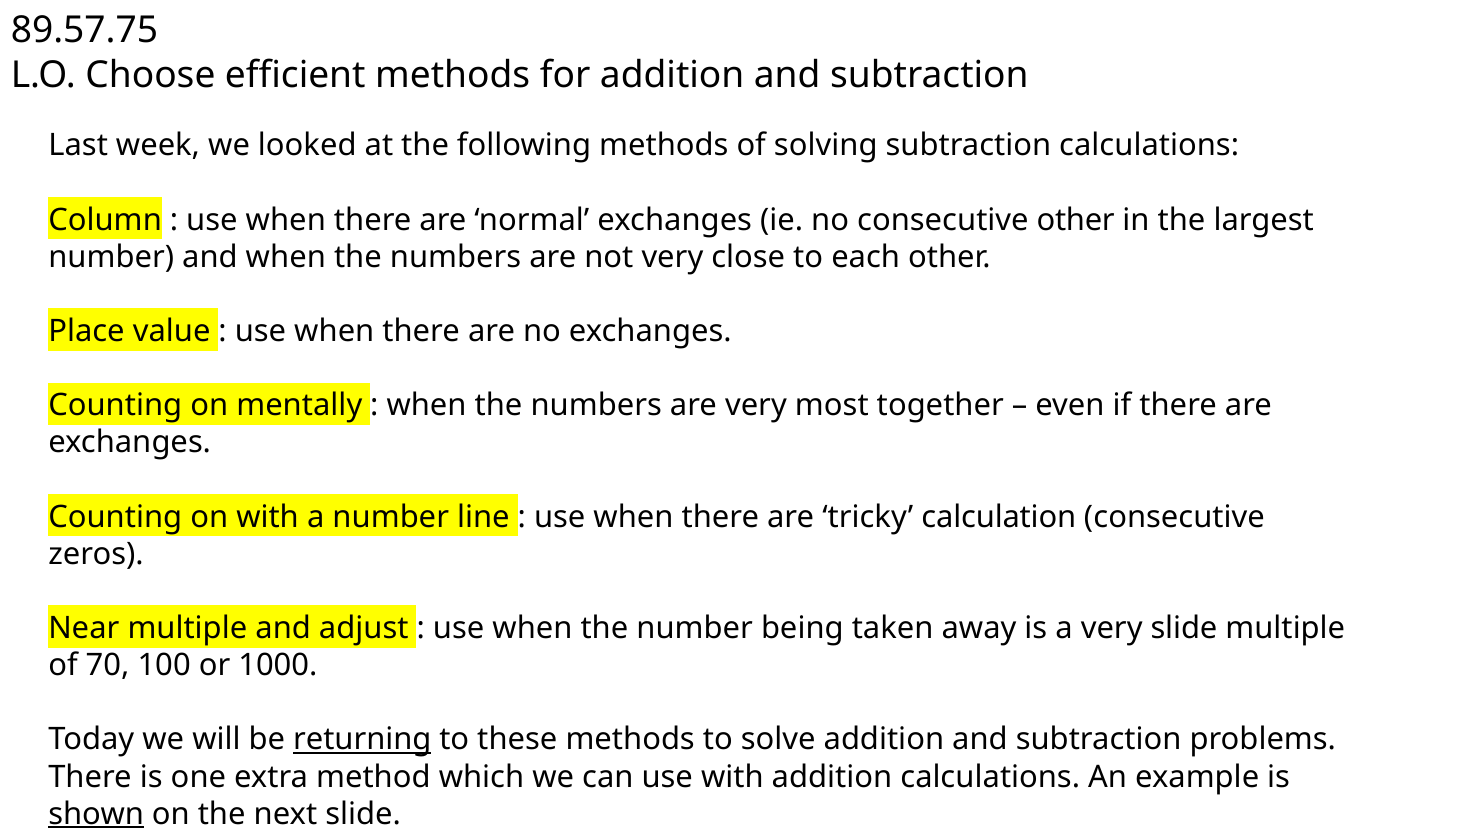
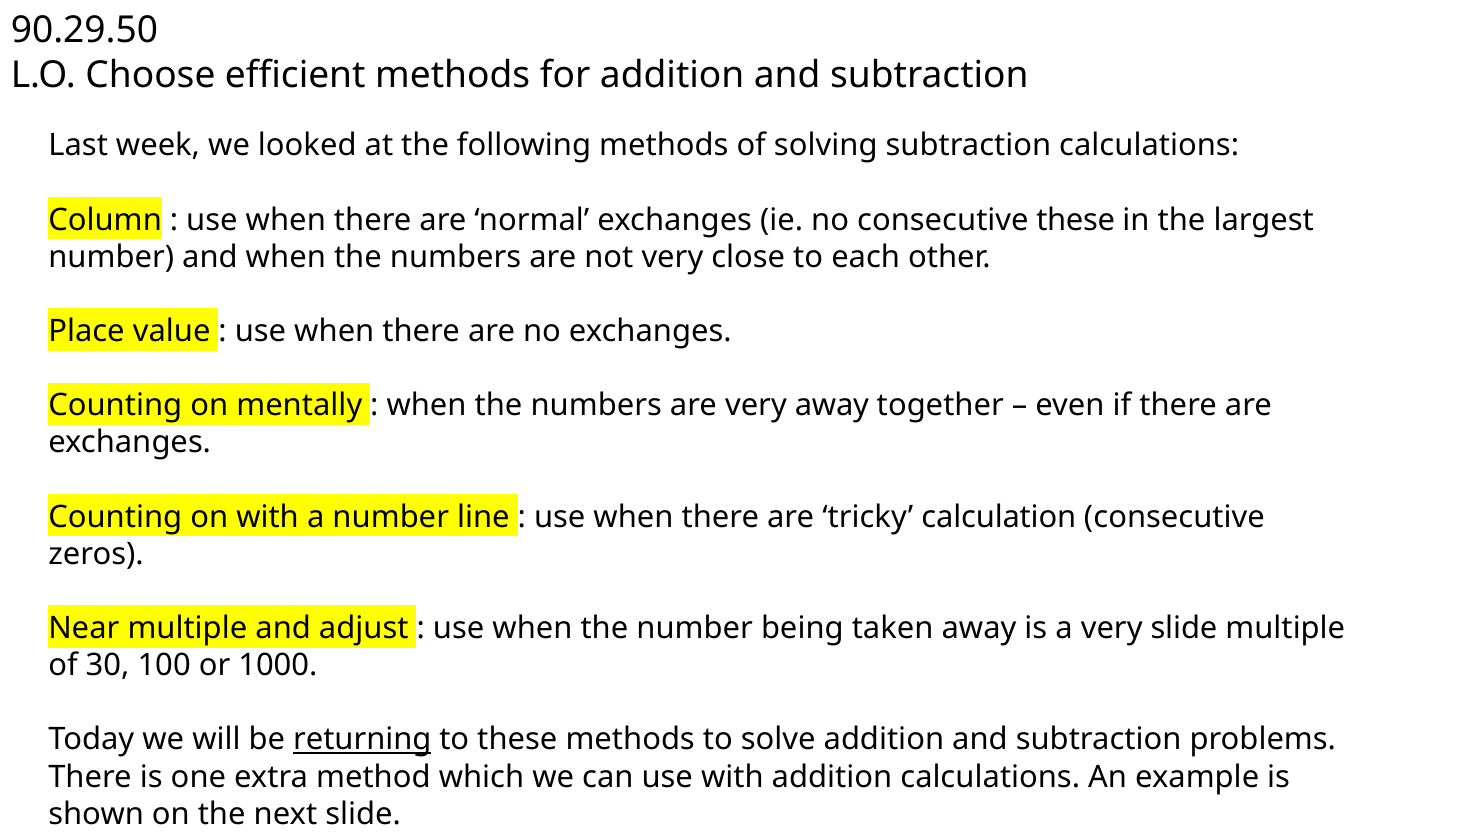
89.57.75: 89.57.75 -> 90.29.50 (84, 30)
consecutive other: other -> these (1076, 220)
very most: most -> away (832, 405)
70: 70 -> 30 (108, 665)
shown underline: present -> none (96, 814)
